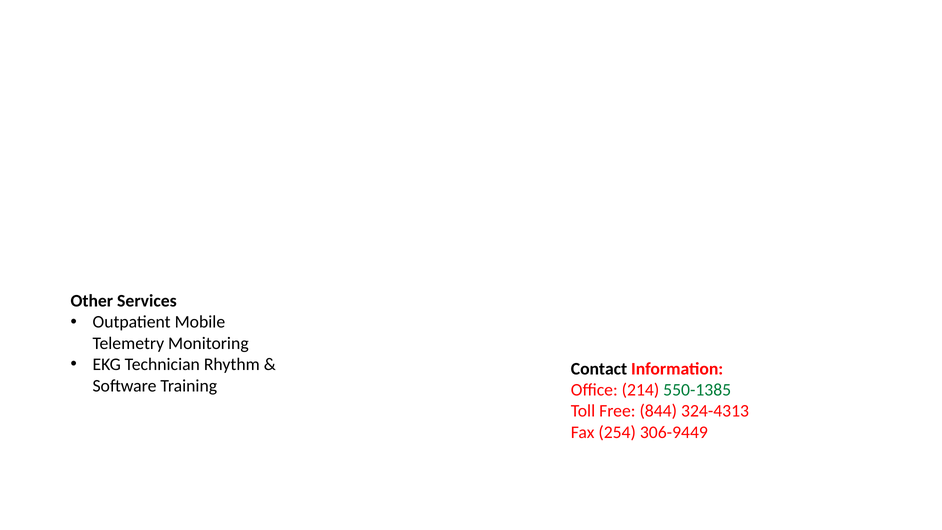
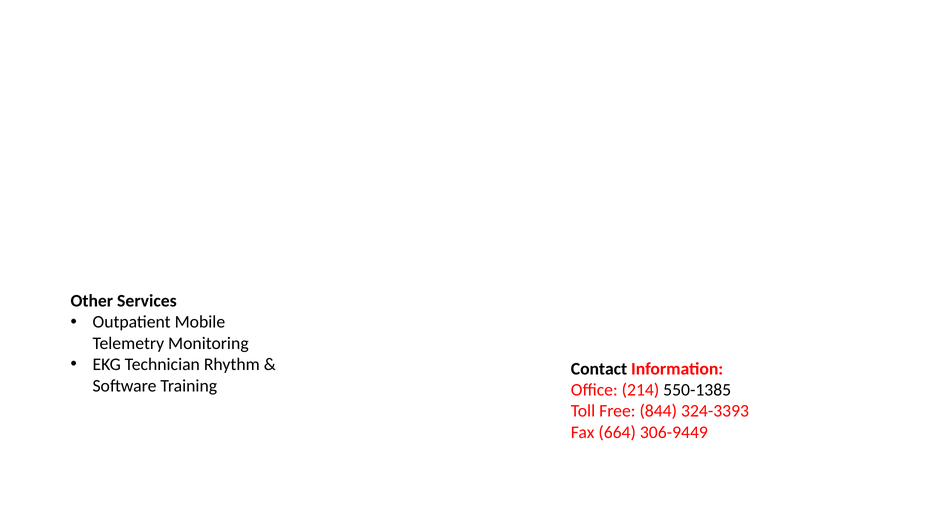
550-1385 colour: green -> black (697, 390)
324-4313: 324-4313 -> 324-3393 (715, 411)
254: 254 -> 664 (617, 432)
